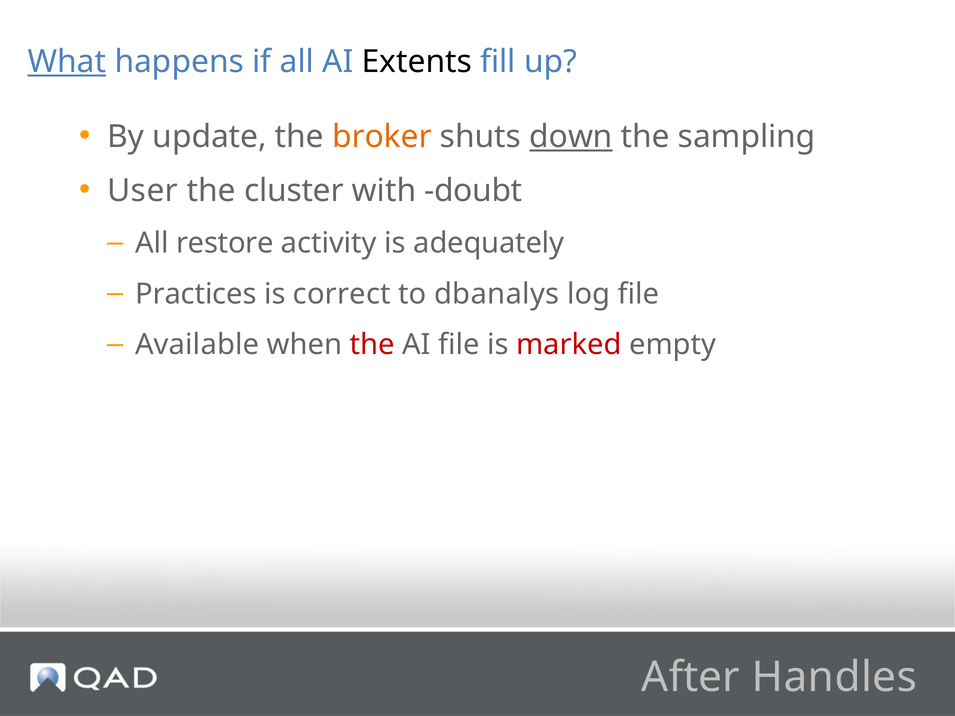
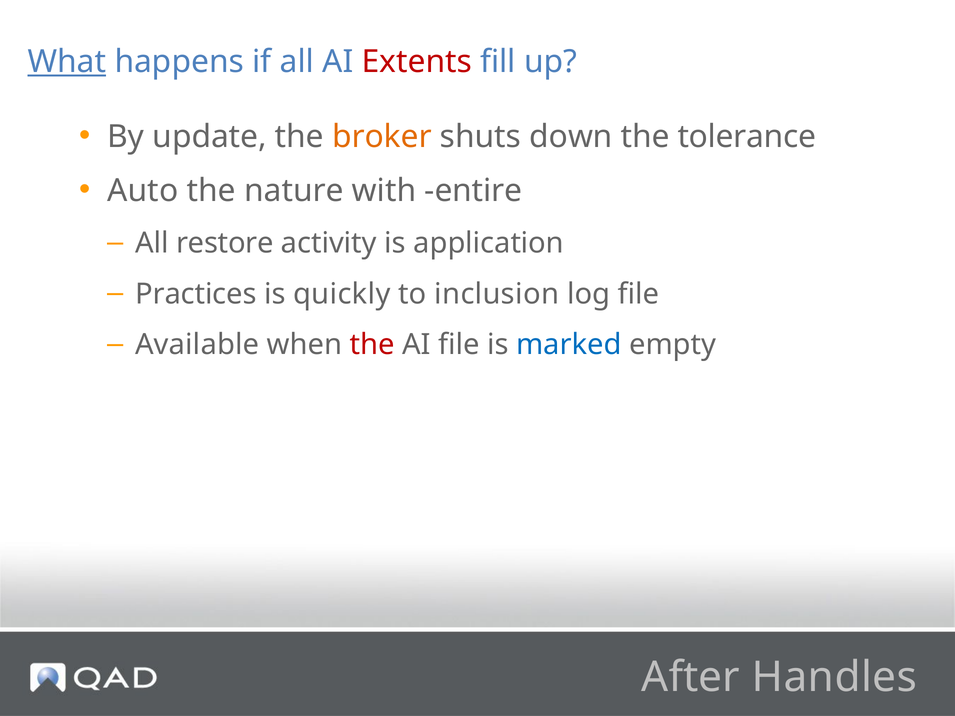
Extents colour: black -> red (417, 62)
down underline: present -> none (571, 137)
sampling: sampling -> tolerance (747, 137)
User: User -> Auto (143, 191)
cluster: cluster -> nature (294, 191)
doubt: doubt -> entire (473, 191)
adequately: adequately -> application (489, 243)
correct: correct -> quickly (342, 294)
dbanalys: dbanalys -> inclusion (497, 294)
marked colour: red -> blue (569, 345)
